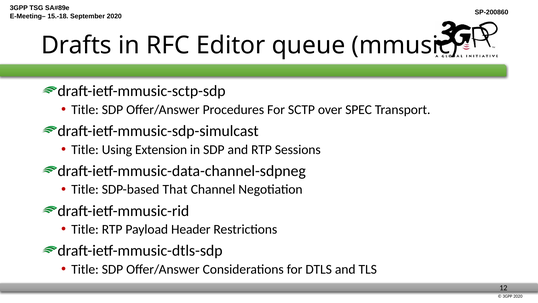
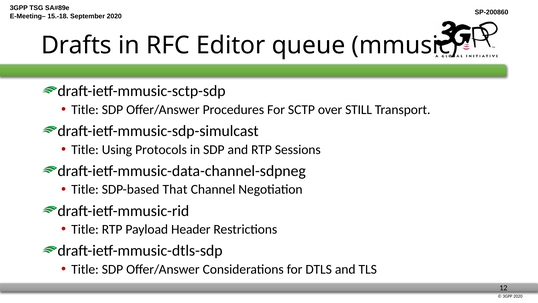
SPEC: SPEC -> STILL (359, 110)
Extension: Extension -> Protocols (161, 149)
